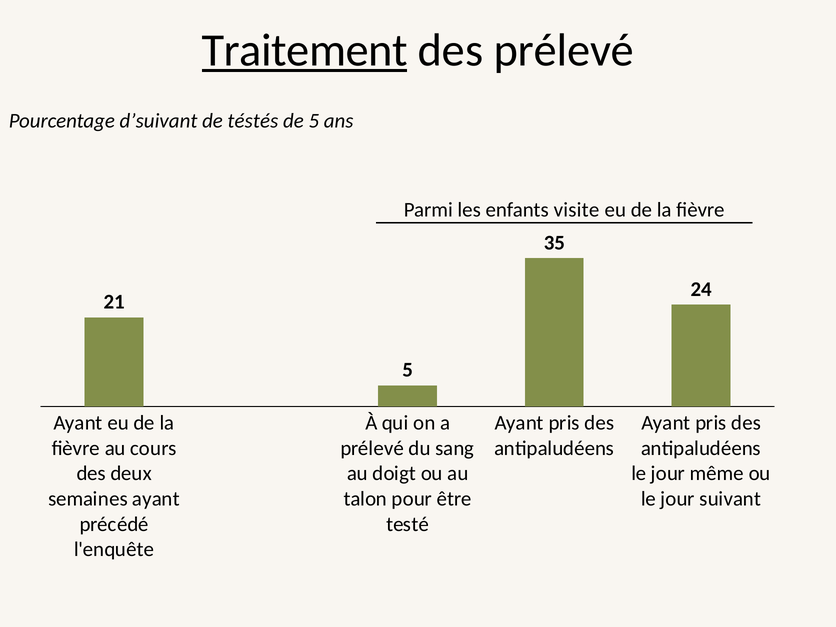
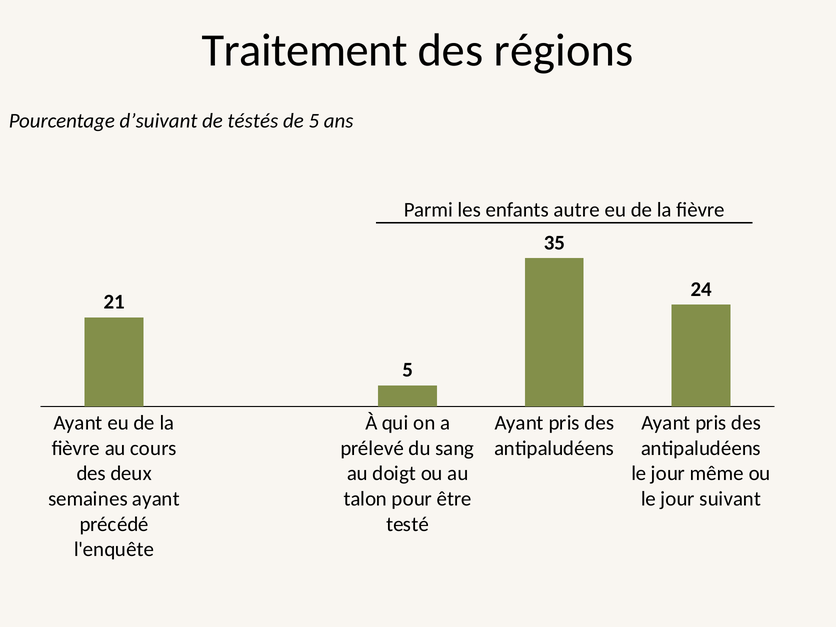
Traitement underline: present -> none (305, 50)
des prélevé: prélevé -> régions (564, 50)
visite: visite -> autre (577, 210)
